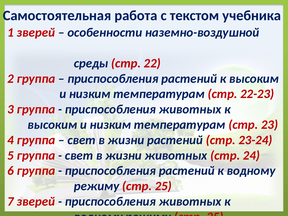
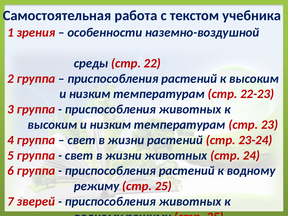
1 зверей: зверей -> зрения (36, 32)
